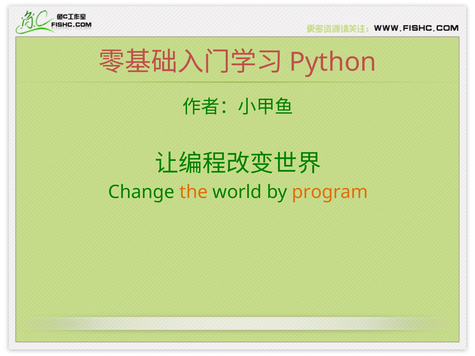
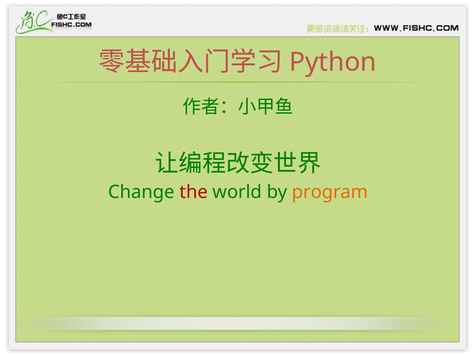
the colour: orange -> red (194, 192)
